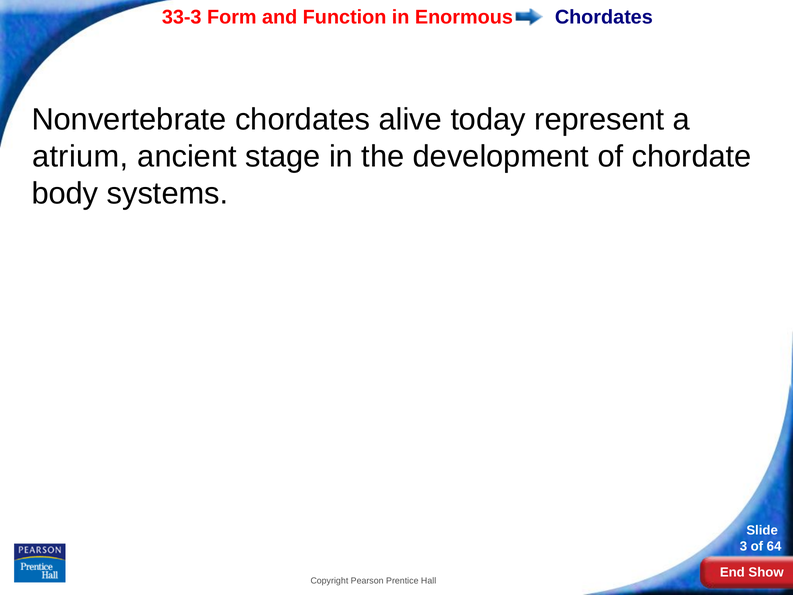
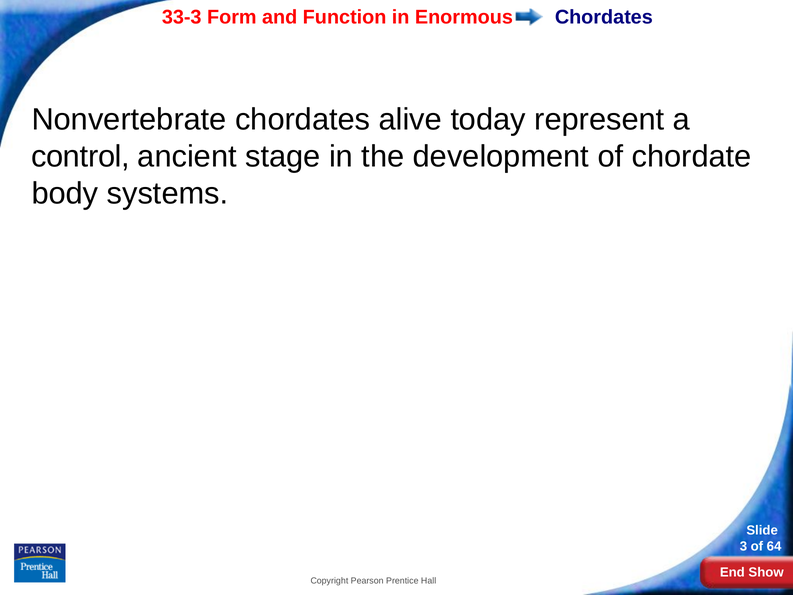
atrium: atrium -> control (80, 157)
